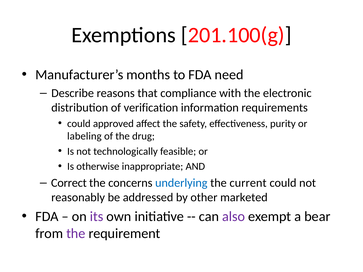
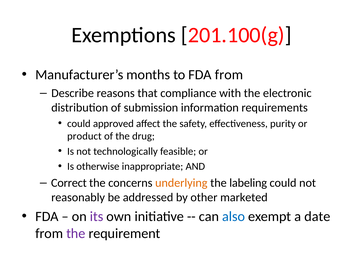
FDA need: need -> from (229, 75)
verification: verification -> submission (151, 108)
labeling: labeling -> product (84, 136)
underlying colour: blue -> orange (181, 183)
current: current -> labeling (248, 183)
also colour: purple -> blue (234, 217)
bear: bear -> date (317, 217)
